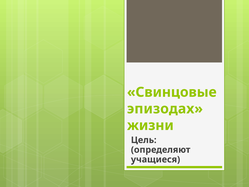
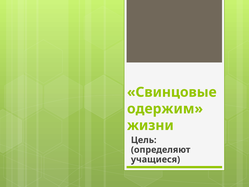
эпизодах: эпизодах -> одержим (165, 109)
